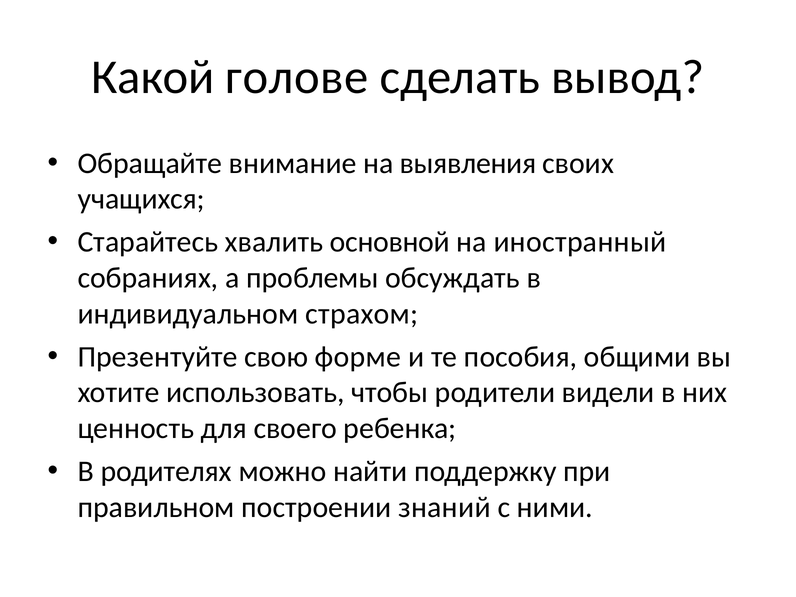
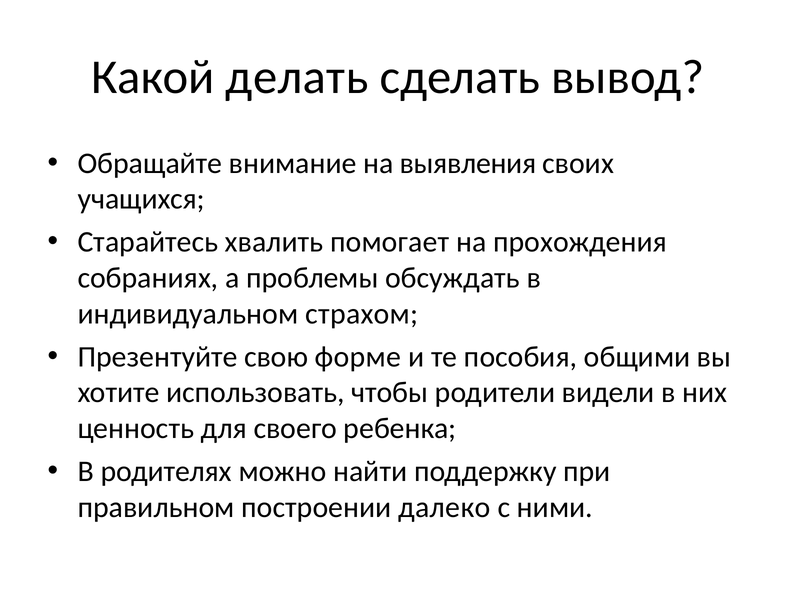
голове: голове -> делать (297, 77)
основной: основной -> помогает (390, 242)
иностранный: иностранный -> прохождения (580, 242)
знаний: знаний -> далеко (444, 507)
